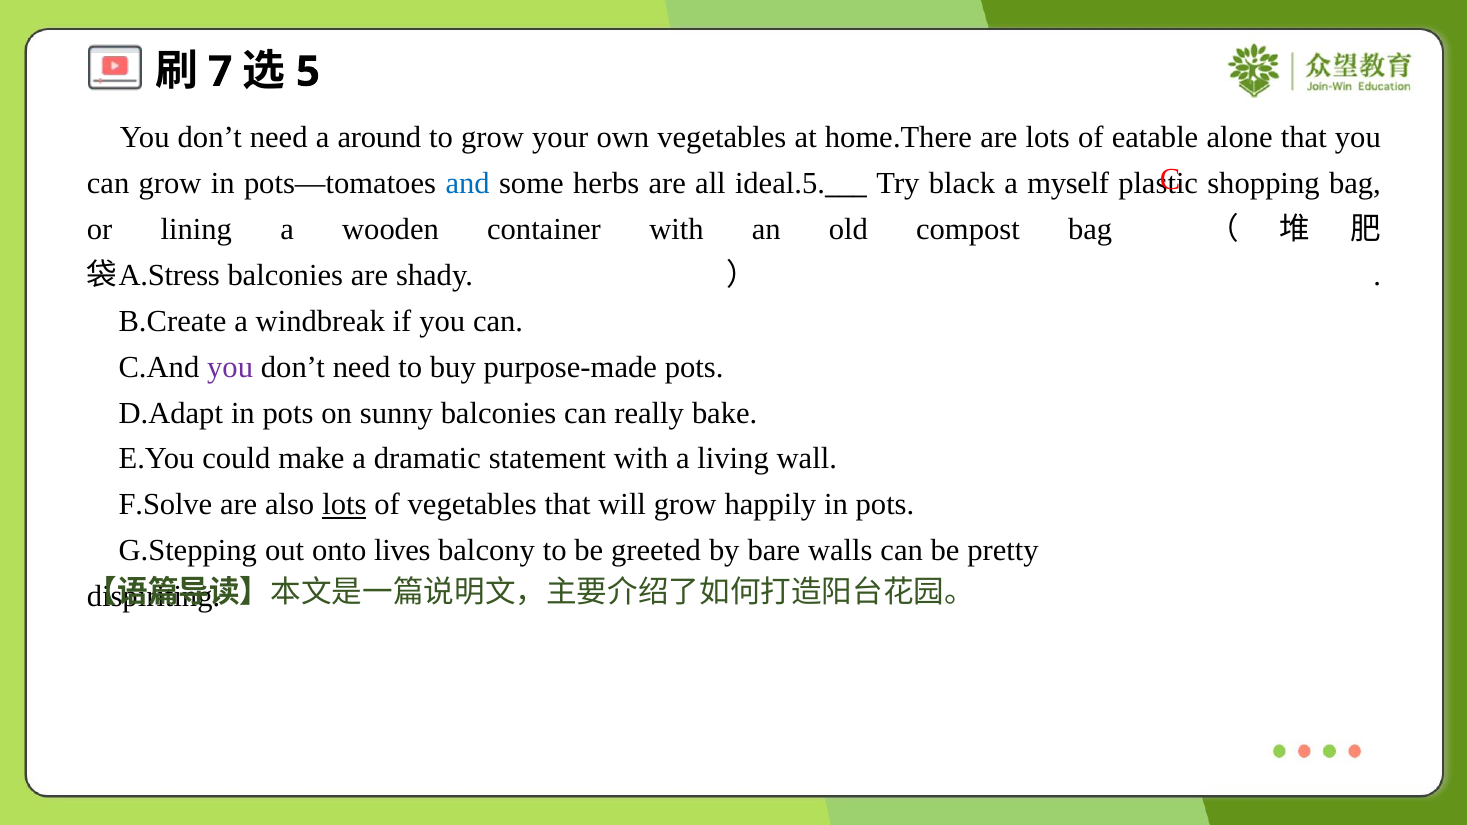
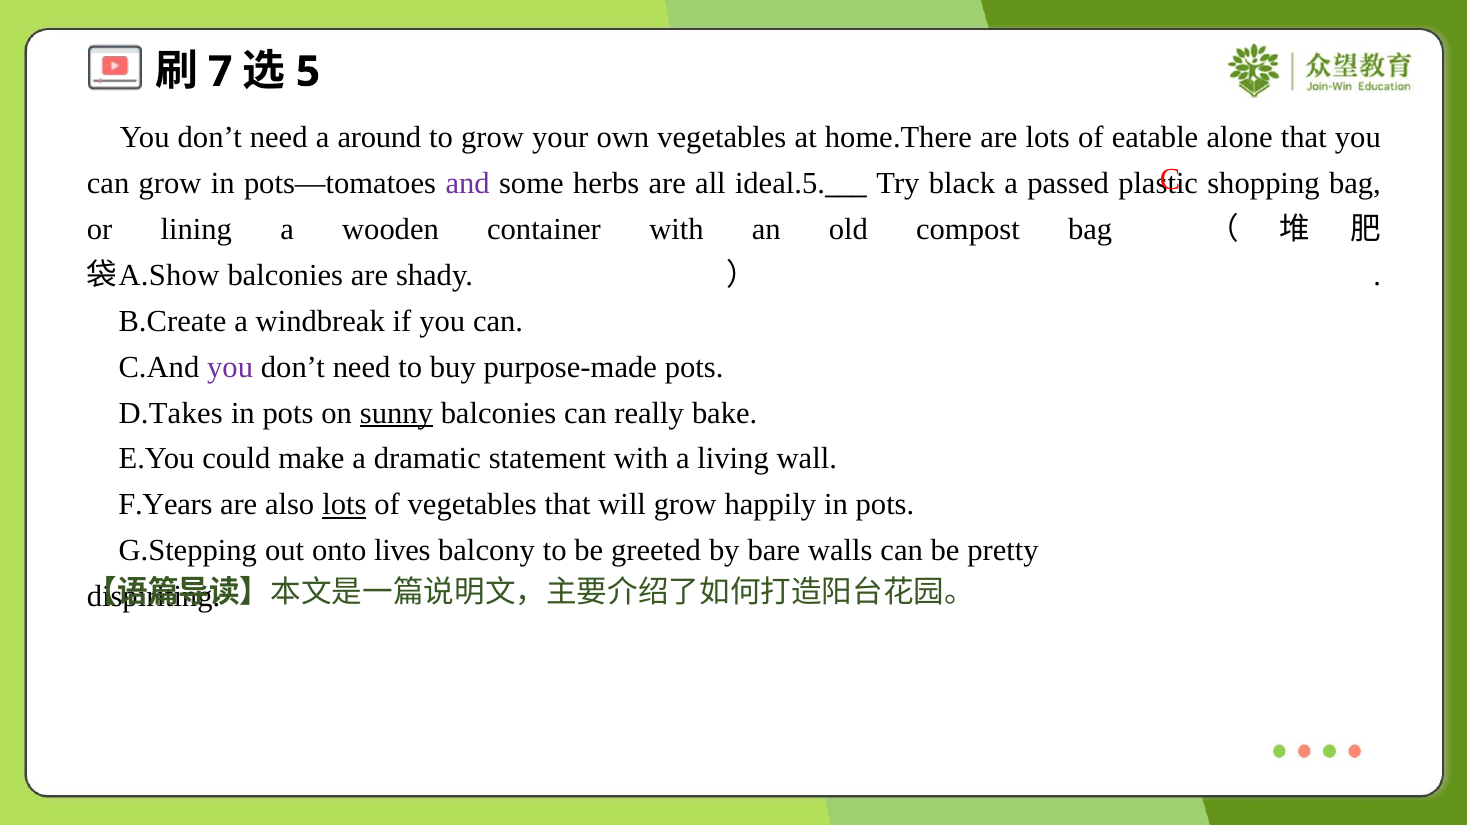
and colour: blue -> purple (468, 184)
myself: myself -> passed (1068, 184)
A.Stress: A.Stress -> A.Show (169, 276)
D.Adapt: D.Adapt -> D.Takes (171, 413)
sunny underline: none -> present (396, 413)
F.Solve: F.Solve -> F.Years (165, 505)
